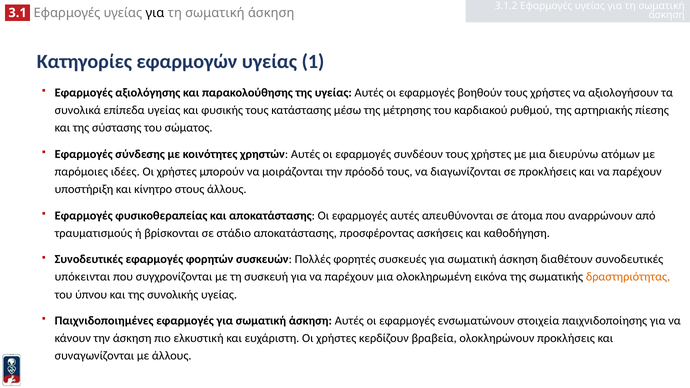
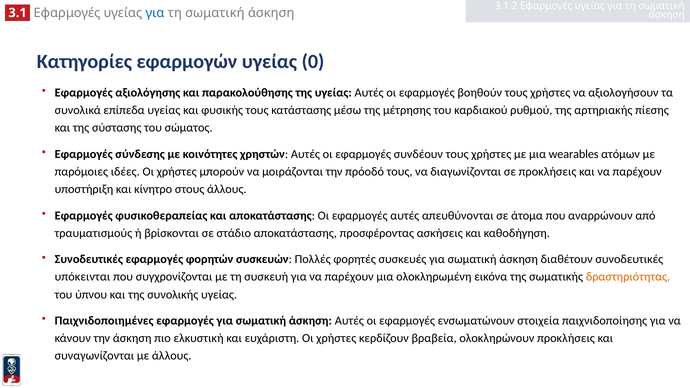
για colour: black -> blue (155, 13)
1: 1 -> 0 (313, 62)
διευρύνω: διευρύνω -> wearables (574, 154)
